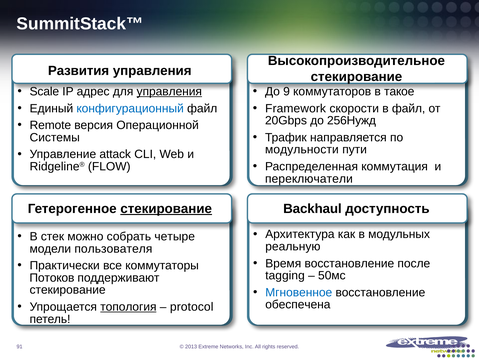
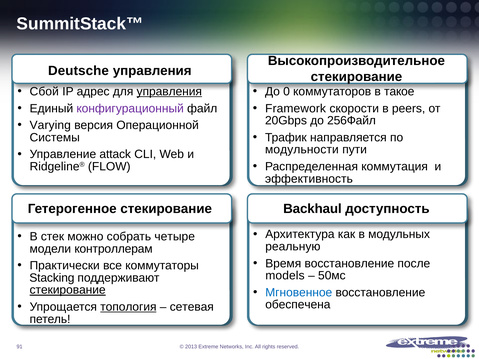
Развития: Развития -> Deutsche (78, 71)
Scale: Scale -> Сбой (44, 92)
9: 9 -> 0 (287, 92)
конфигурационный colour: blue -> purple (130, 108)
в файл: файл -> peers (409, 108)
256Нужд: 256Нужд -> 256Файл (351, 121)
Remote: Remote -> Varying (50, 125)
переключатели: переключатели -> эффективность (309, 179)
стекирование underline: present -> none (166, 209)
пользователя: пользователя -> контроллерам (113, 249)
tagging: tagging -> models (285, 276)
Потоков: Потоков -> Stacking (52, 278)
стекирование underline: none -> present (68, 290)
protocol: protocol -> сетевая (192, 307)
